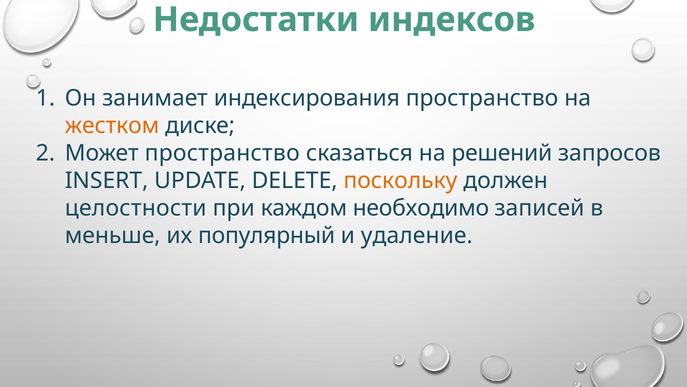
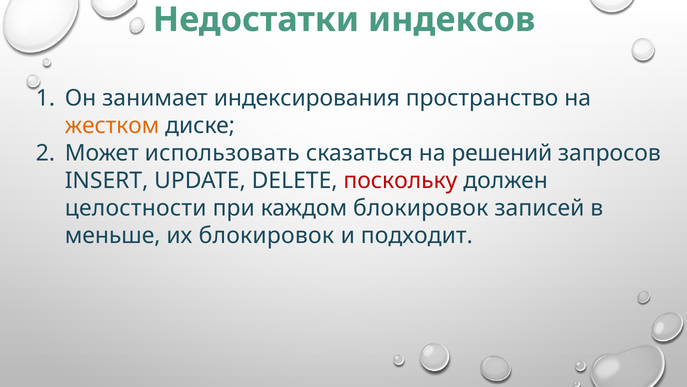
Может пространство: пространство -> использовать (222, 153)
поскольку colour: orange -> red (400, 181)
каждом необходимо: необходимо -> блокировок (421, 208)
их популярный: популярный -> блокировок (266, 235)
удаление: удаление -> подходит (417, 235)
